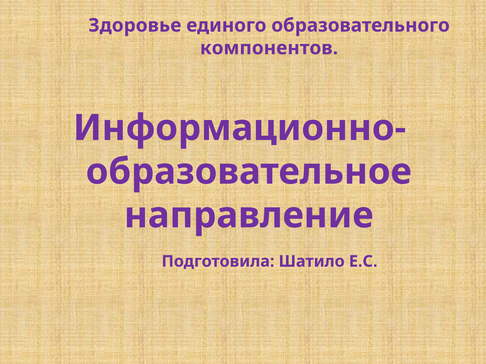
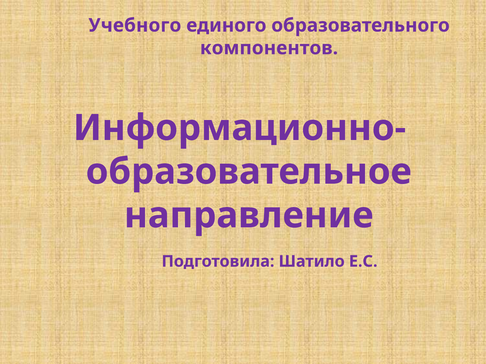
Здоровье: Здоровье -> Учебного (135, 25)
